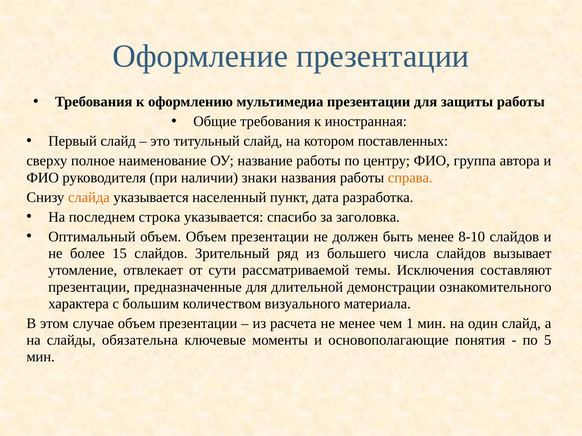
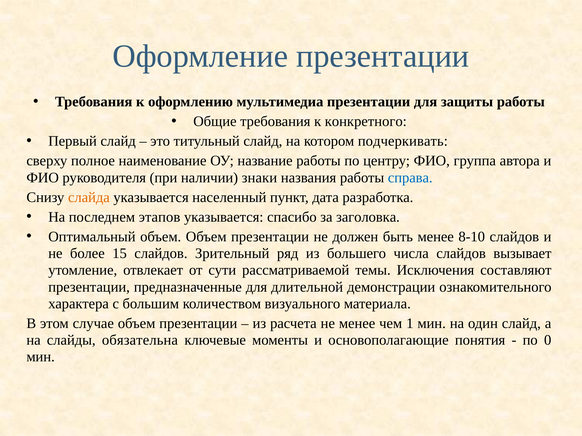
иностранная: иностранная -> конкретного (366, 122)
поставленных: поставленных -> подчеркивать (403, 141)
справа colour: orange -> blue (410, 178)
строка: строка -> этапов (160, 217)
5: 5 -> 0 (548, 340)
